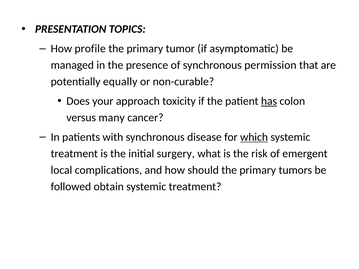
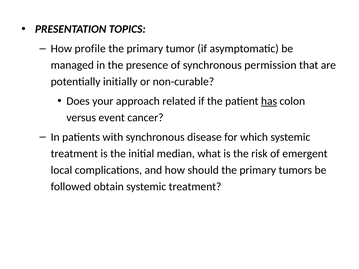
equally: equally -> initially (120, 82)
toxicity: toxicity -> related (179, 101)
many: many -> event (112, 118)
which underline: present -> none (254, 137)
surgery: surgery -> median (176, 154)
